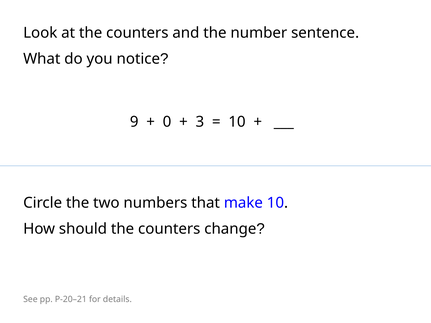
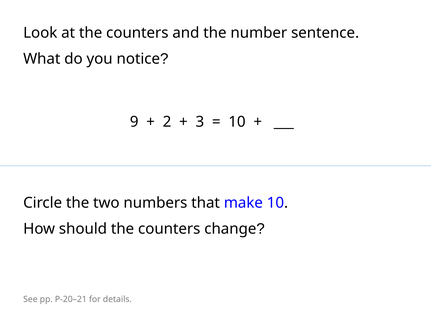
0: 0 -> 2 (167, 122)
